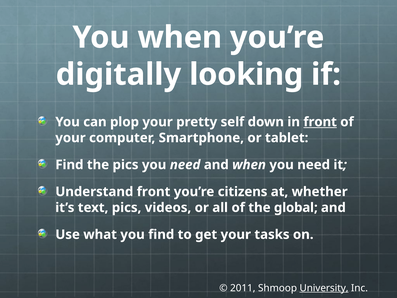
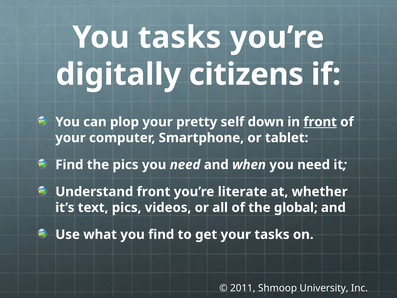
You when: when -> tasks (180, 37)
looking: looking -> citizens (246, 74)
citizens: citizens -> literate (242, 192)
University underline: present -> none (324, 288)
